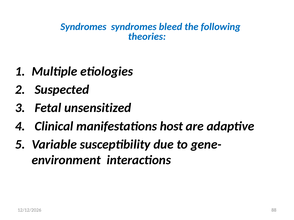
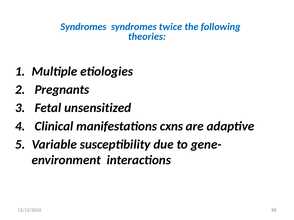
bleed: bleed -> twice (171, 27)
Suspected: Suspected -> Pregnants (62, 90)
host: host -> cxns (171, 126)
